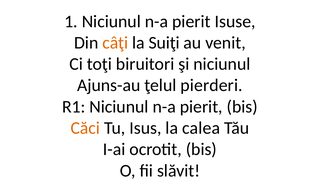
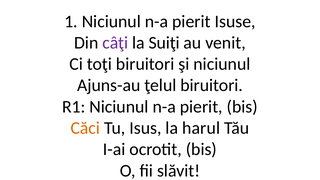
câţi colour: orange -> purple (115, 43)
ţelul pierderi: pierderi -> biruitori (212, 85)
calea: calea -> harul (201, 128)
